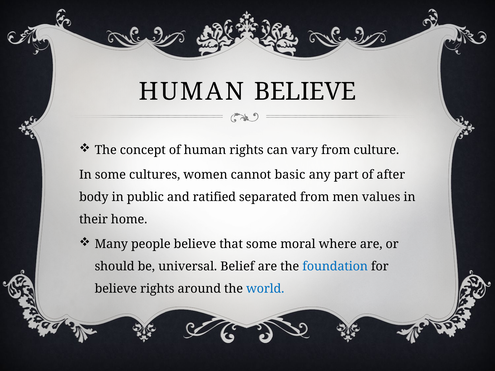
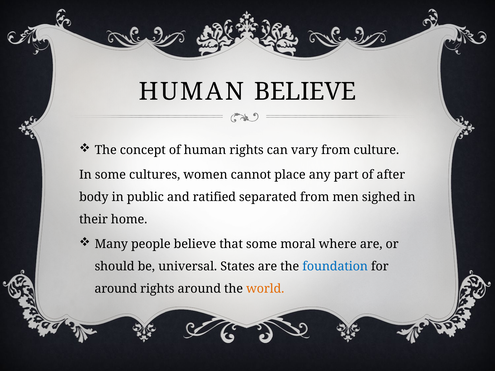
basic: basic -> place (290, 175)
values: values -> sighed (381, 197)
Belief: Belief -> States (237, 267)
believe: believe -> around (116, 289)
world colour: blue -> orange (265, 289)
